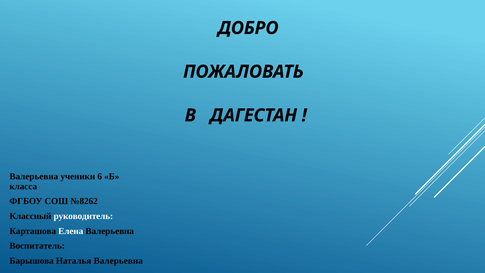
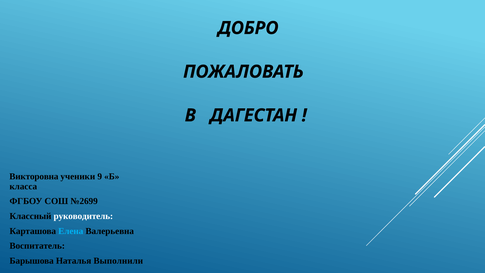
Валерьевна: Валерьевна -> Викторовна (34, 176)
6: 6 -> 9 (100, 176)
№8262: №8262 -> №2699 (84, 201)
Елена colour: white -> light blue (71, 231)
Наталья Валерьевна: Валерьевна -> Выполнили (118, 261)
